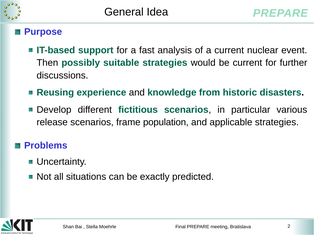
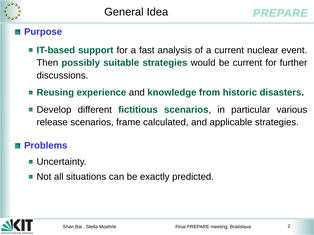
population: population -> calculated (166, 123)
